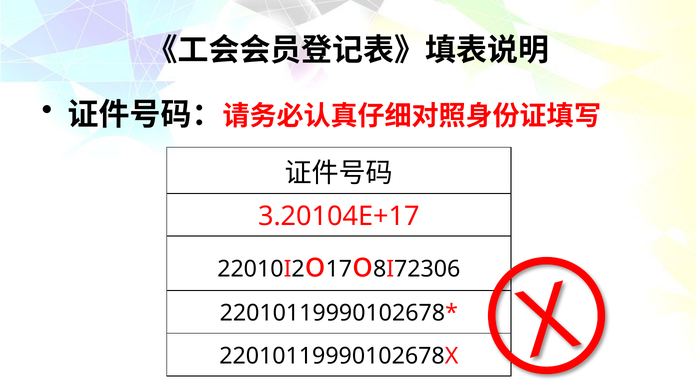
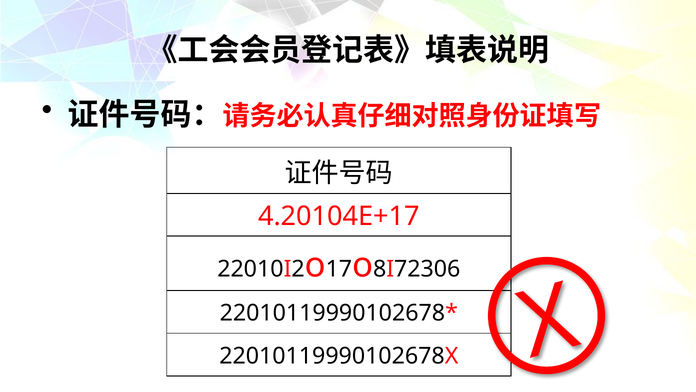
3.20104E+17: 3.20104E+17 -> 4.20104E+17 (339, 216)
